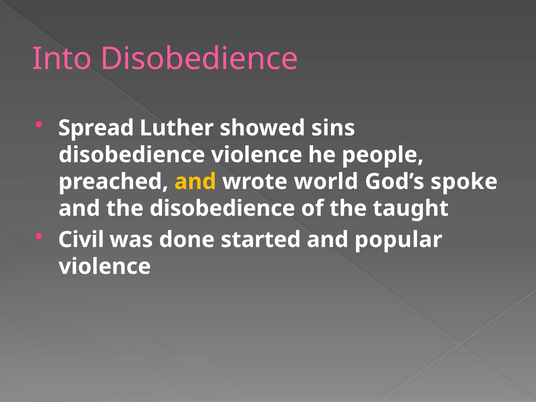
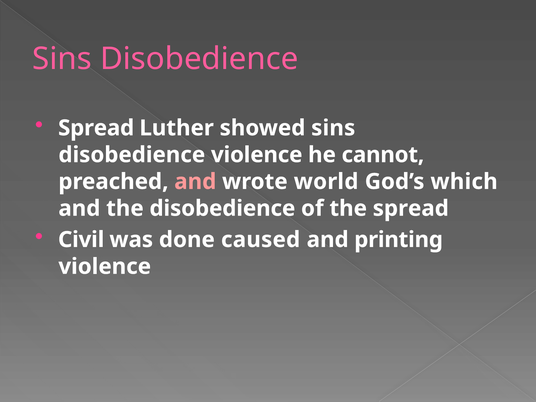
Into: Into -> Sins (62, 59)
people: people -> cannot (383, 155)
and colour: yellow -> pink (195, 182)
spoke: spoke -> which (464, 182)
the taught: taught -> spread (411, 208)
started: started -> caused (261, 240)
popular: popular -> printing (399, 240)
